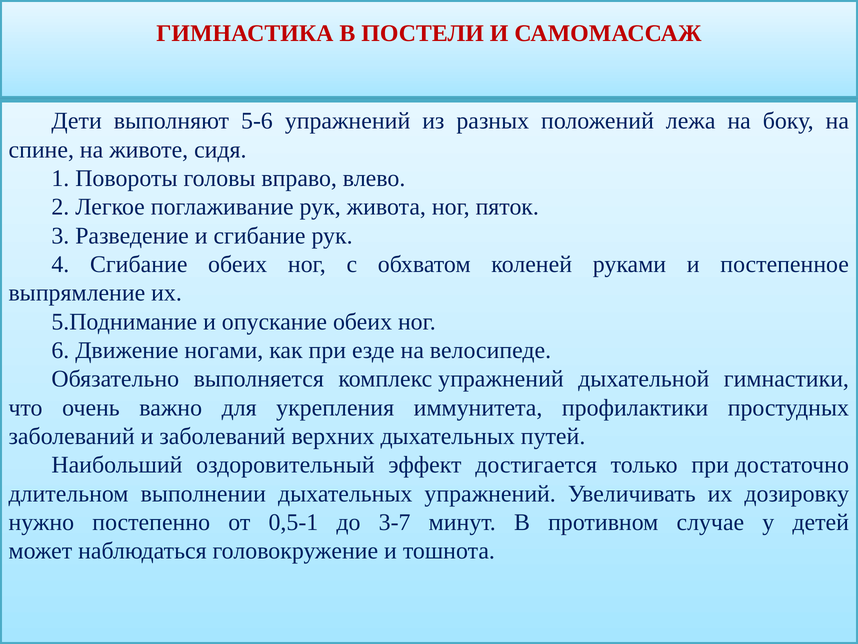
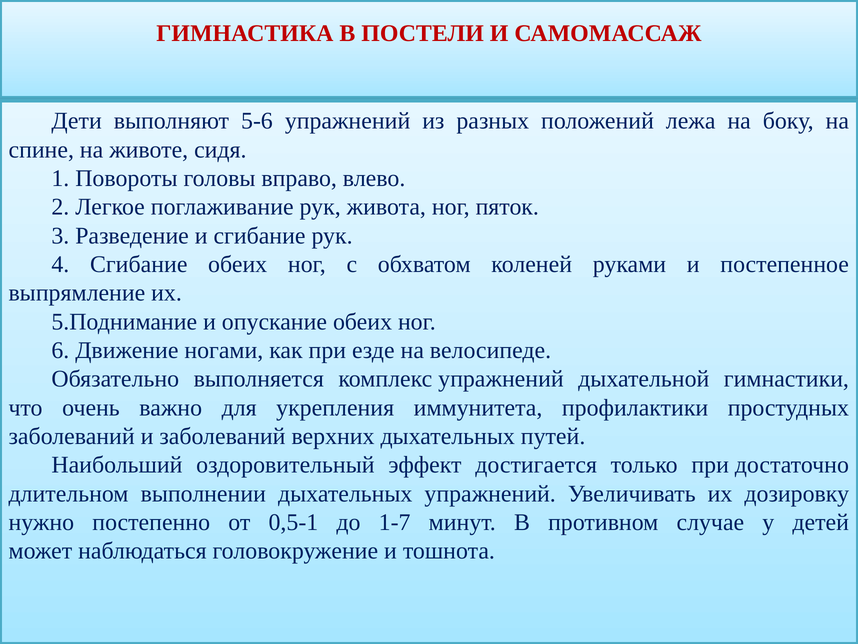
3-7: 3-7 -> 1-7 (395, 522)
